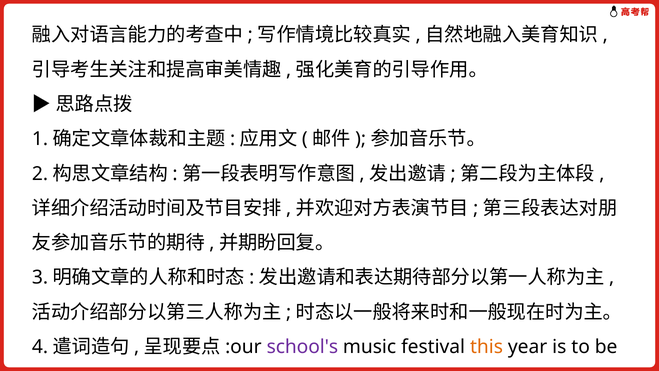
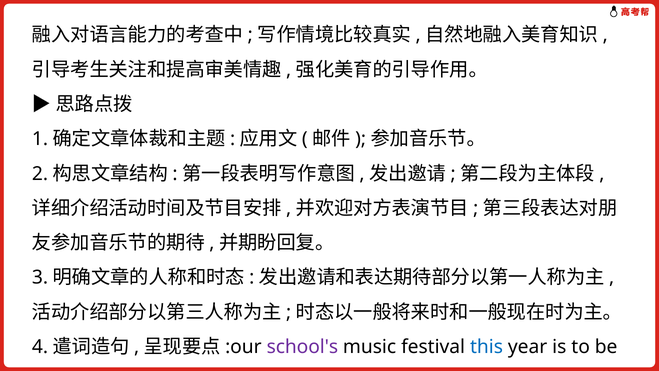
this colour: orange -> blue (486, 347)
